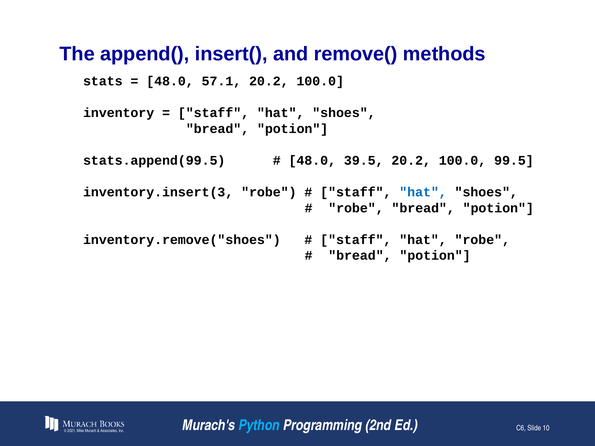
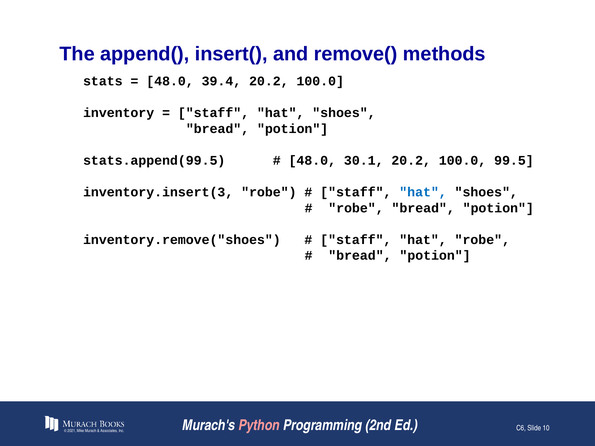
57.1: 57.1 -> 39.4 (221, 81)
39.5: 39.5 -> 30.1 (364, 161)
Python colour: light blue -> pink (259, 425)
